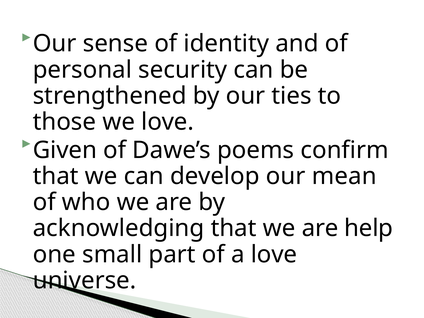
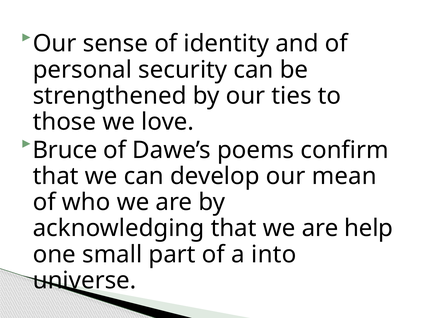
Given: Given -> Bruce (65, 150)
a love: love -> into (274, 254)
